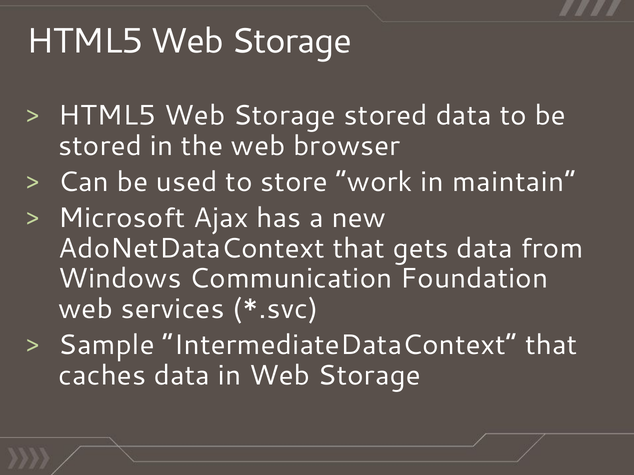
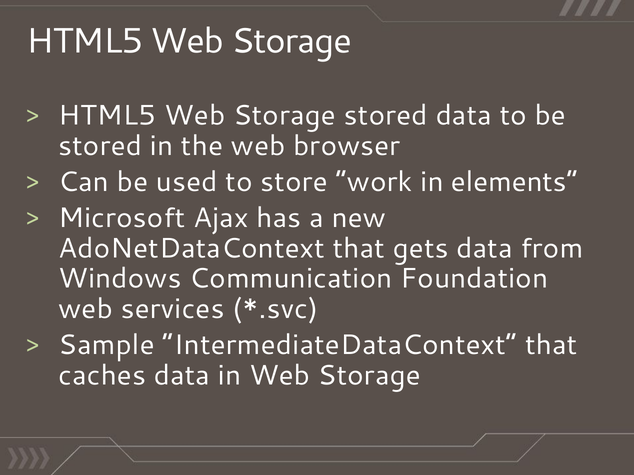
maintain: maintain -> elements (514, 182)
